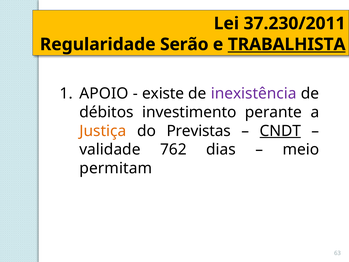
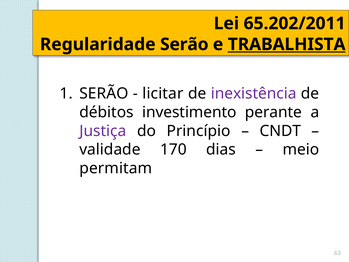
37.230/2011: 37.230/2011 -> 65.202/2011 (295, 23)
APOIO: APOIO -> SERÃO (104, 94)
existe: existe -> licitar (163, 94)
Justiça colour: orange -> purple (103, 131)
Previstas: Previstas -> Princípio (199, 131)
CNDT underline: present -> none (280, 131)
762: 762 -> 170 (173, 149)
